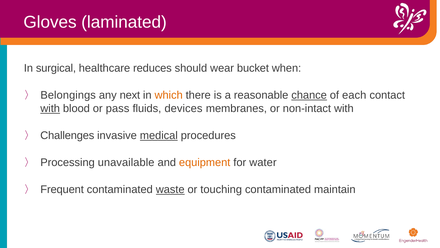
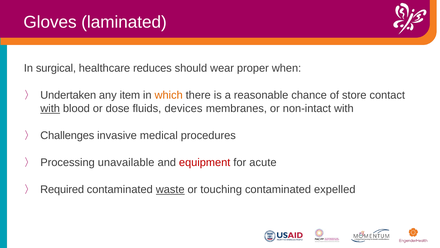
bucket: bucket -> proper (253, 68)
Belongings: Belongings -> Undertaken (68, 95)
next: next -> item (130, 95)
chance underline: present -> none (309, 95)
each: each -> store (354, 95)
pass: pass -> dose (118, 108)
medical underline: present -> none (159, 135)
equipment colour: orange -> red (205, 162)
water: water -> acute (263, 162)
Frequent: Frequent -> Required (62, 189)
maintain: maintain -> expelled (335, 189)
